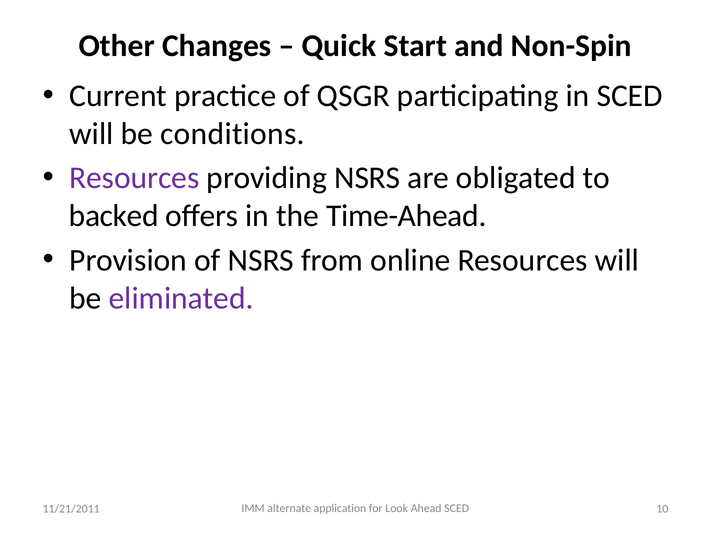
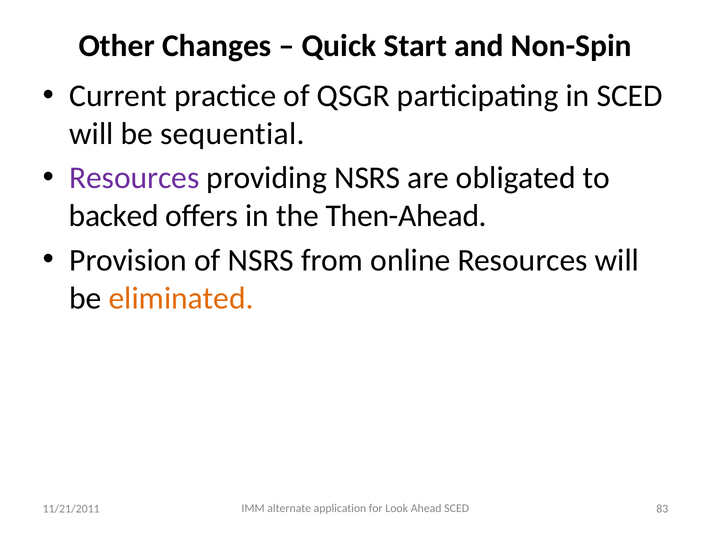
conditions: conditions -> sequential (233, 134)
Time-Ahead: Time-Ahead -> Then-Ahead (406, 216)
eliminated colour: purple -> orange (181, 298)
10: 10 -> 83 (662, 509)
